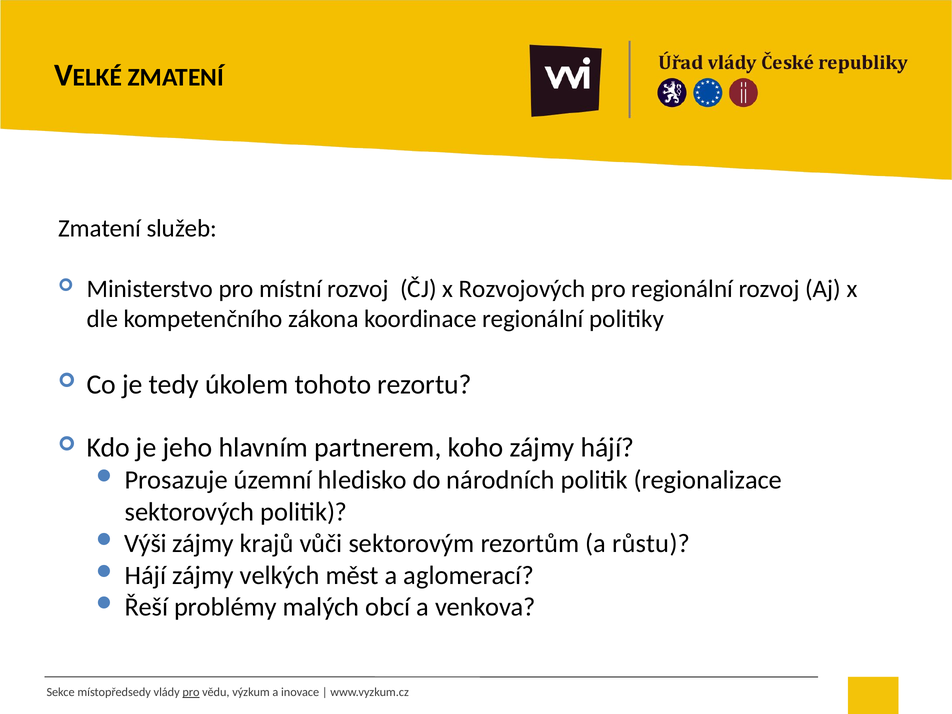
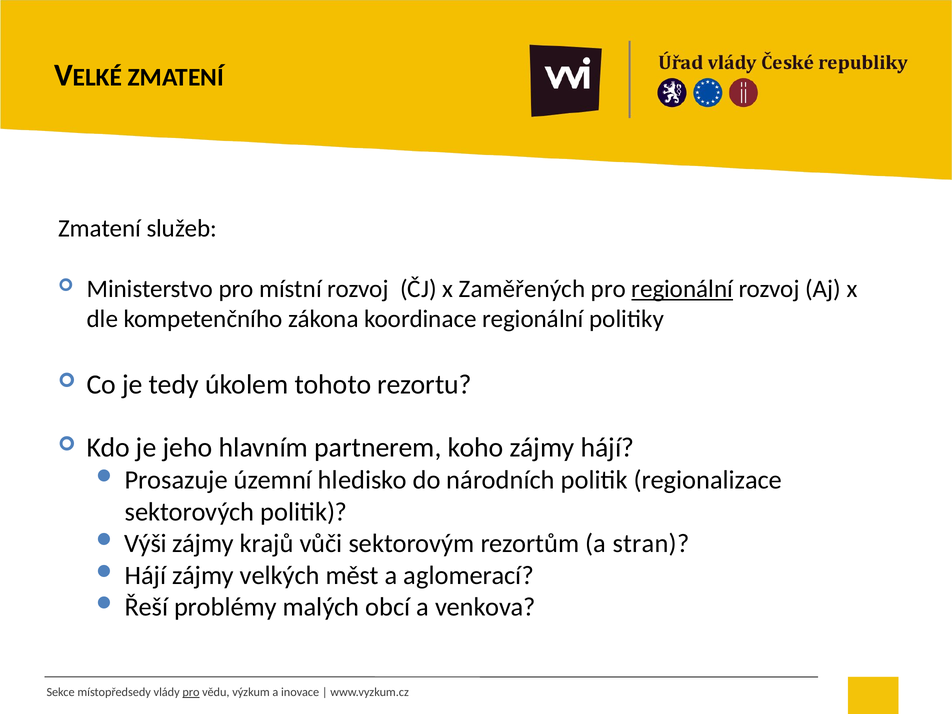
Rozvojových: Rozvojových -> Zaměřených (522, 289)
regionální underline: none -> present (682, 289)
růstu: růstu -> stran (651, 544)
